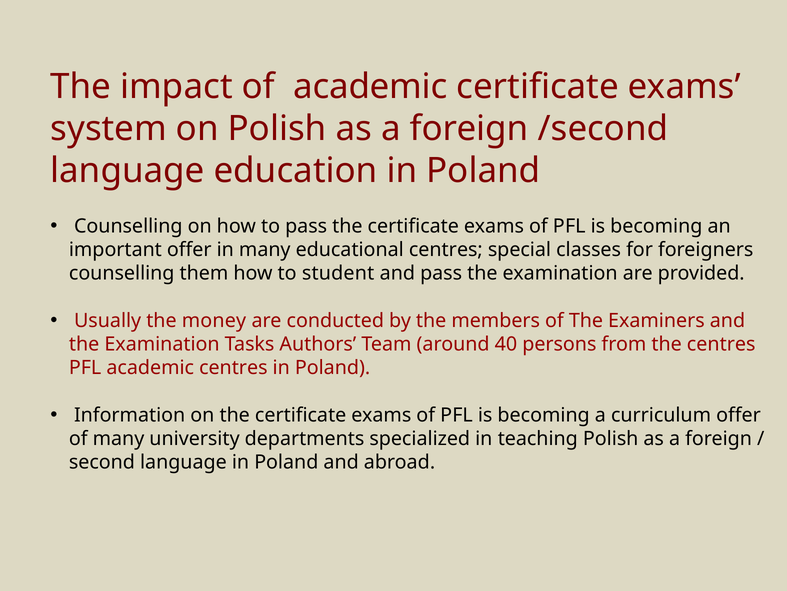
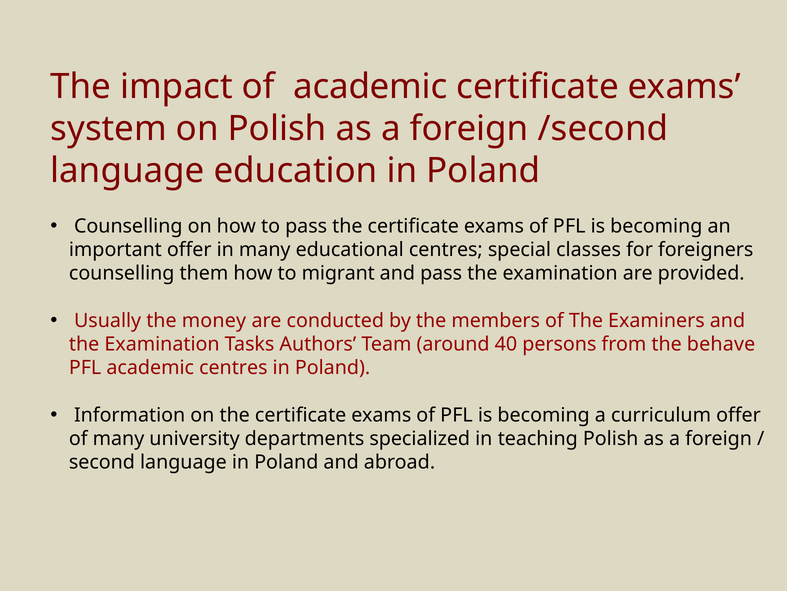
student: student -> migrant (338, 273)
the centres: centres -> behave (721, 344)
